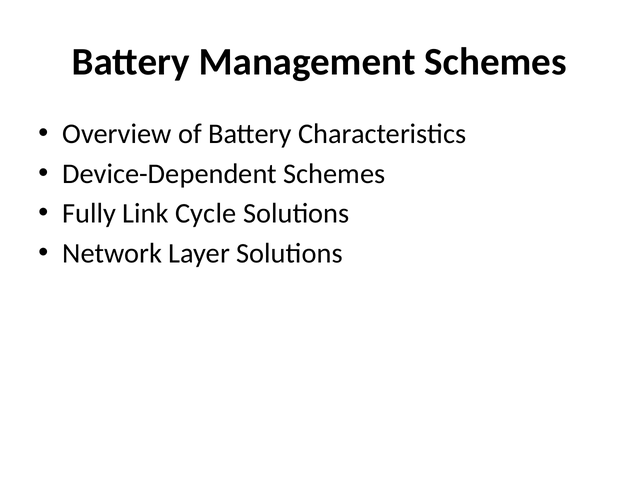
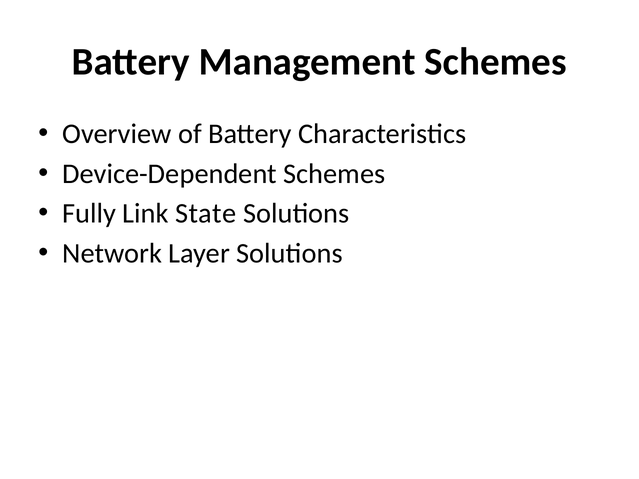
Cycle: Cycle -> State (206, 214)
